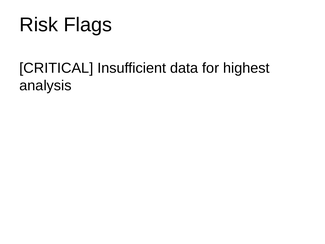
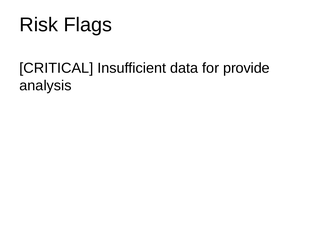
highest: highest -> provide (246, 68)
